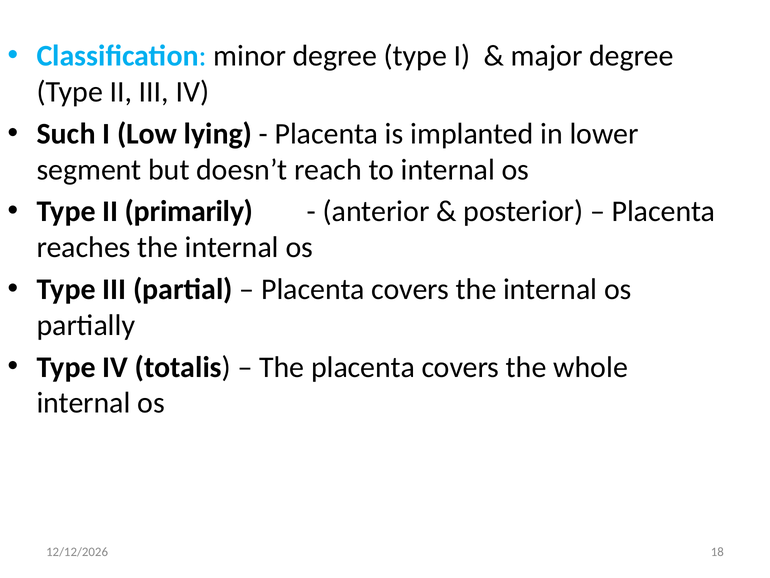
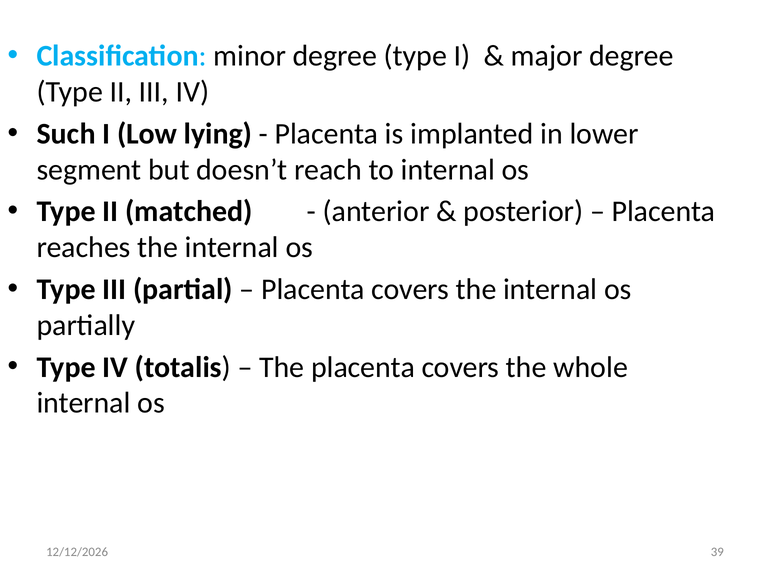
primarily: primarily -> matched (189, 211)
18: 18 -> 39 (717, 551)
